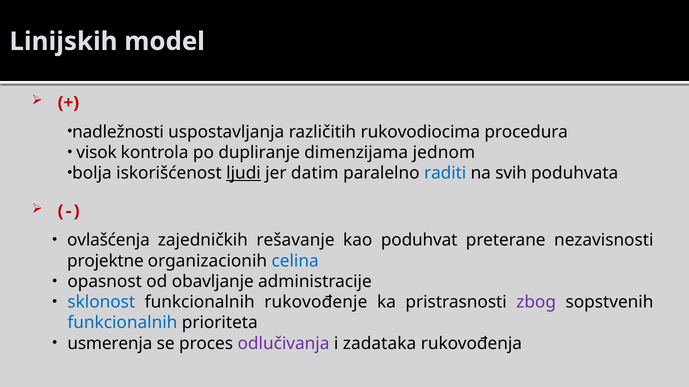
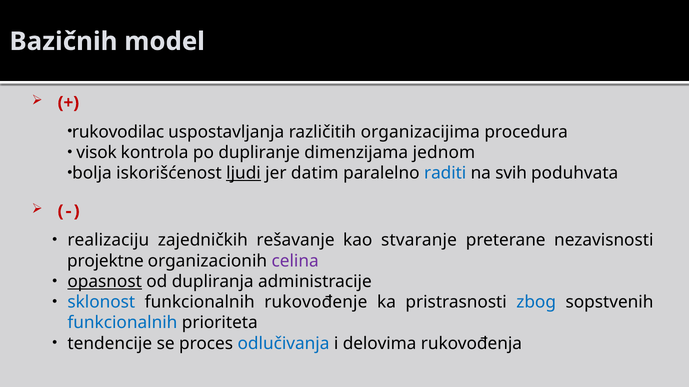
Linijskih: Linijskih -> Bazičnih (63, 42)
nadležnosti: nadležnosti -> rukovodilac (118, 132)
rukovodiocima: rukovodiocima -> organizacijima (420, 132)
ovlašćenja: ovlašćenja -> realizaciju (108, 241)
poduhvat: poduhvat -> stvaranje (419, 241)
celina colour: blue -> purple (295, 261)
opasnost underline: none -> present (105, 282)
obavljanje: obavljanje -> dupliranja (213, 282)
zbog colour: purple -> blue (536, 303)
usmerenja: usmerenja -> tendencije (110, 344)
odlučivanja colour: purple -> blue (284, 344)
zadataka: zadataka -> delovima (380, 344)
